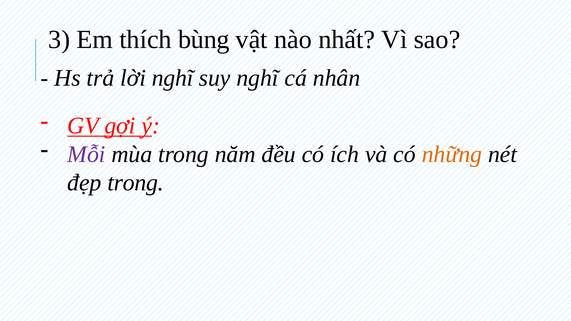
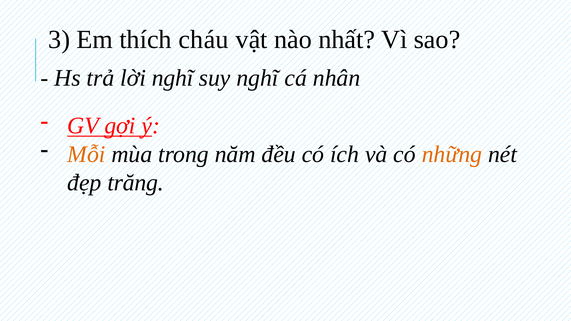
bùng: bùng -> cháu (204, 40)
Mỗi colour: purple -> orange (86, 154)
đẹp trong: trong -> trăng (136, 183)
